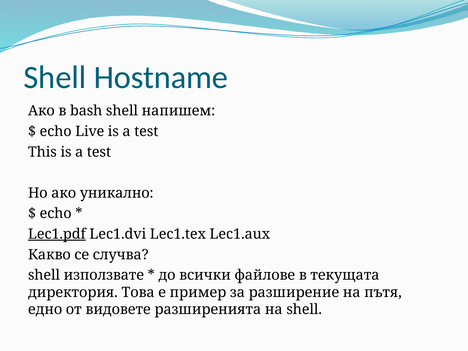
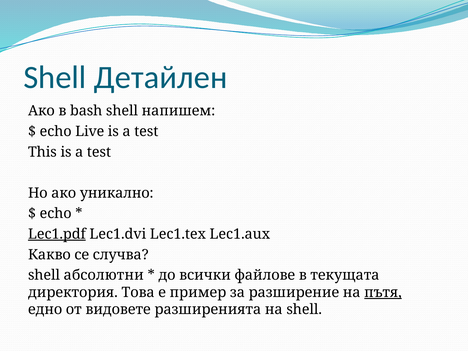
Hostname: Hostname -> Детайлен (161, 77)
използвате: използвате -> абсолютни (104, 275)
пътя underline: none -> present (383, 292)
